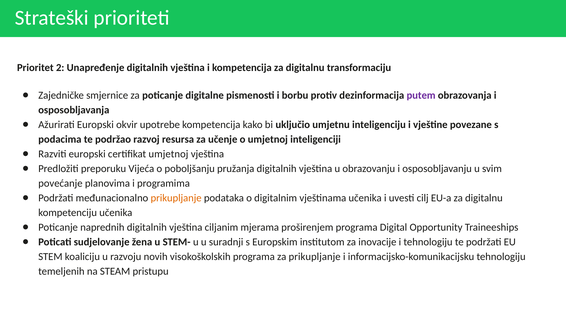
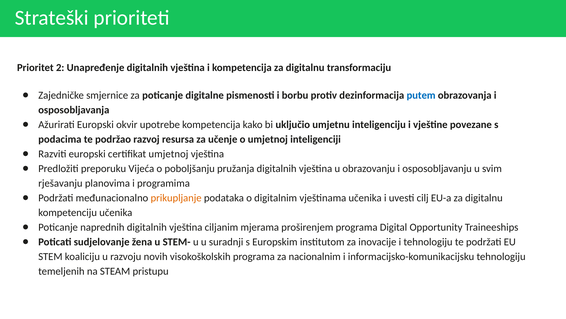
putem colour: purple -> blue (421, 95)
povećanje: povećanje -> rješavanju (60, 183)
za prikupljanje: prikupljanje -> nacionalnim (315, 256)
